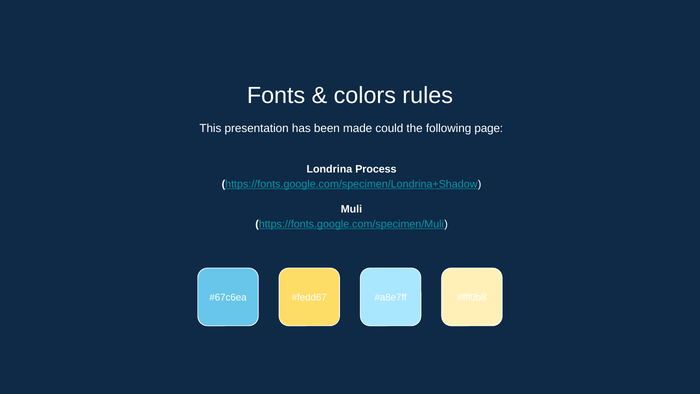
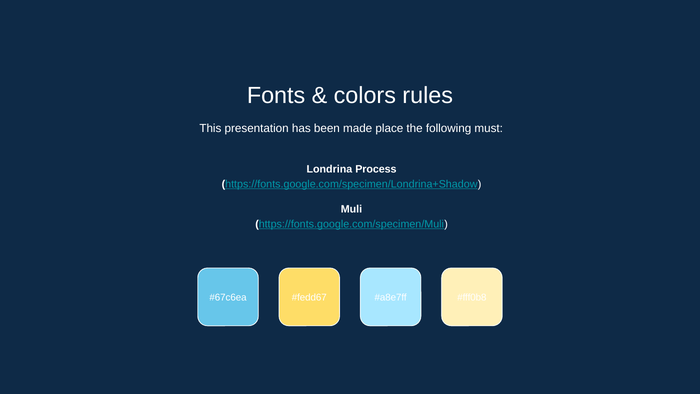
could: could -> place (389, 129)
page: page -> must (489, 129)
